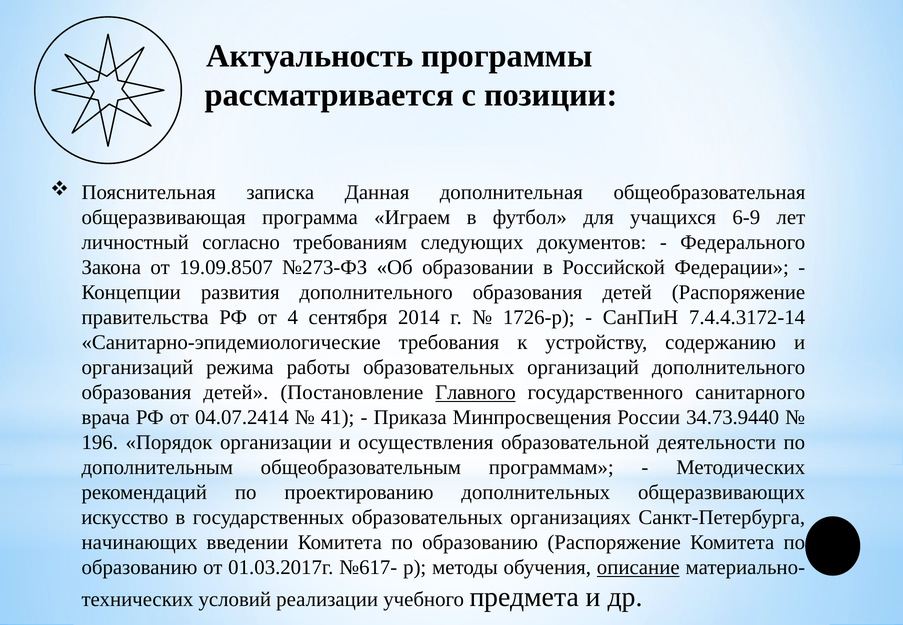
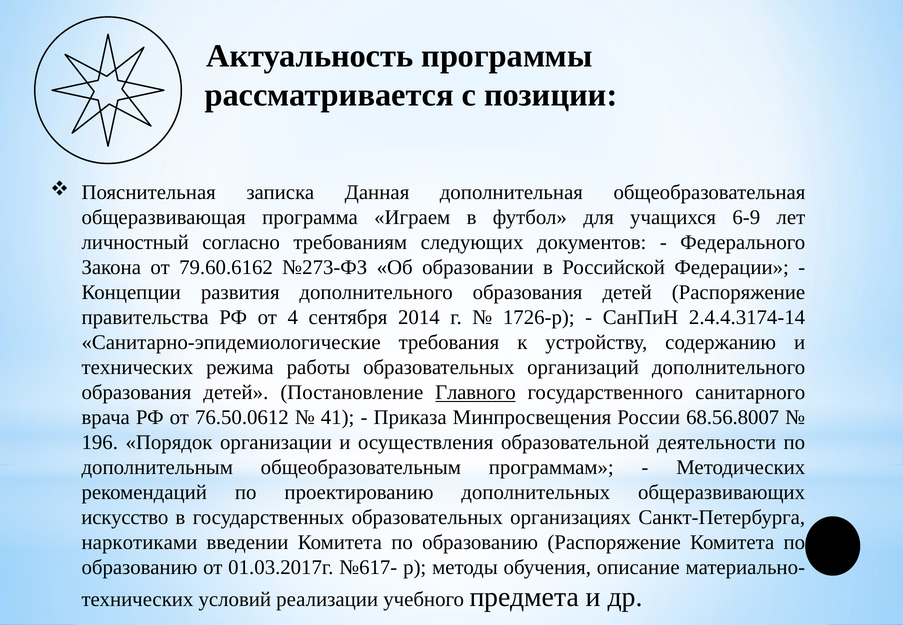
19.09.8507: 19.09.8507 -> 79.60.6162 (226, 267)
7.4.4.3172-14: 7.4.4.3172-14 -> 2.4.4.3174-14 (747, 318)
организаций: организаций -> технических (137, 368)
04.07.2414: 04.07.2414 -> 76.50.0612 (242, 418)
34.73.9440: 34.73.9440 -> 68.56.8007 (733, 418)
начинающих: начинающих -> наркотиками (139, 543)
описание underline: present -> none (638, 568)
